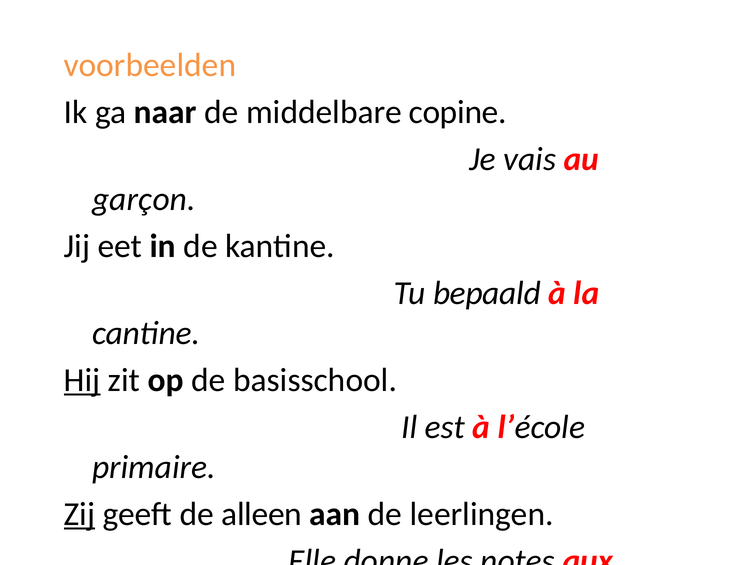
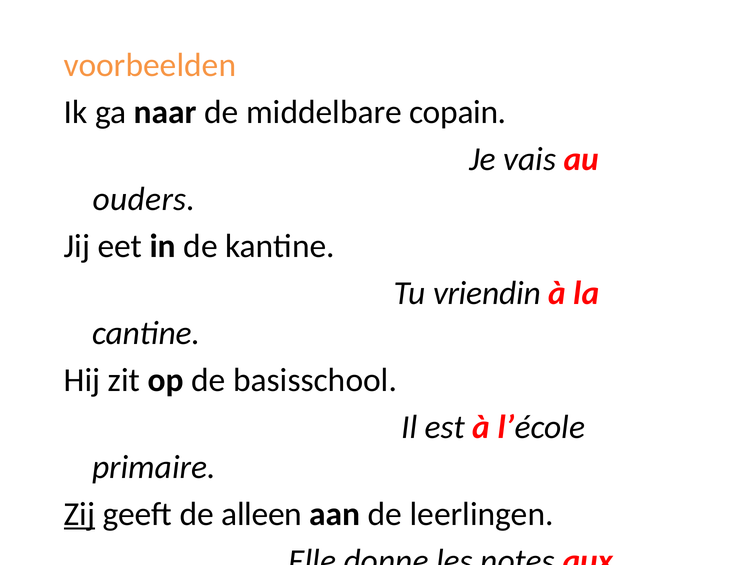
copine: copine -> copain (458, 112)
garçon: garçon -> ouders (144, 200)
bepaald: bepaald -> vriendin (487, 293)
Hij underline: present -> none (82, 381)
